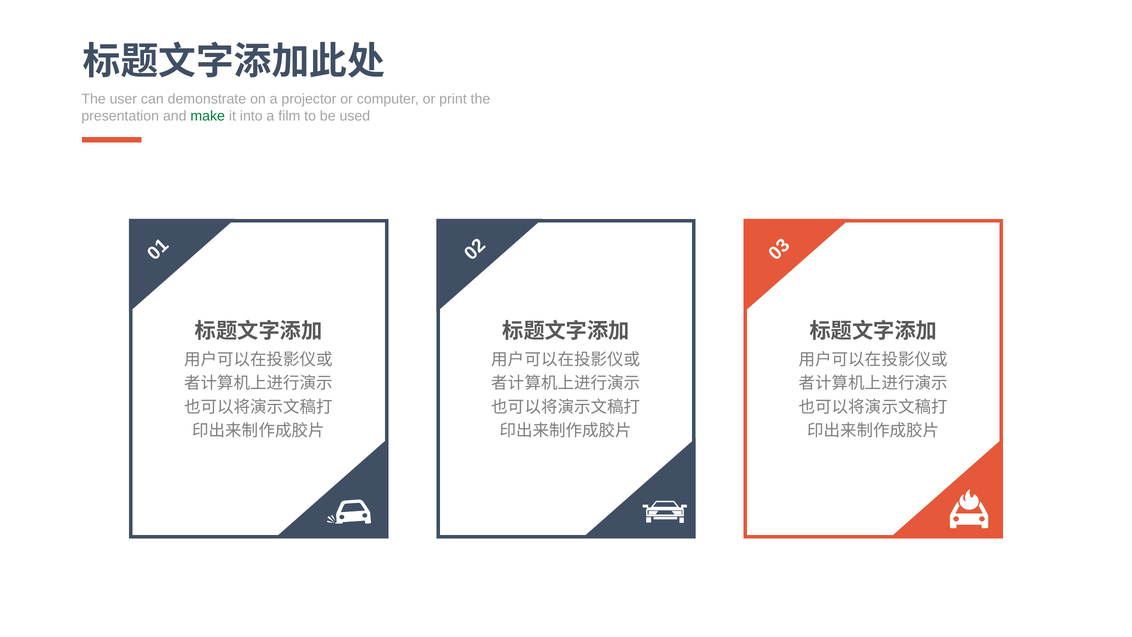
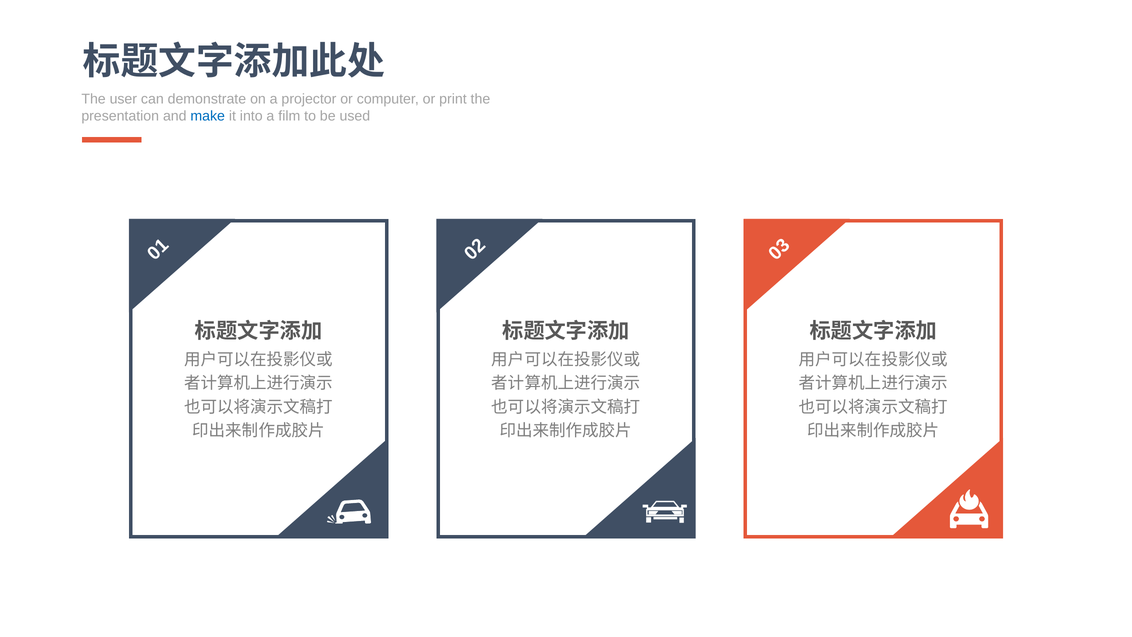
make colour: green -> blue (208, 116)
